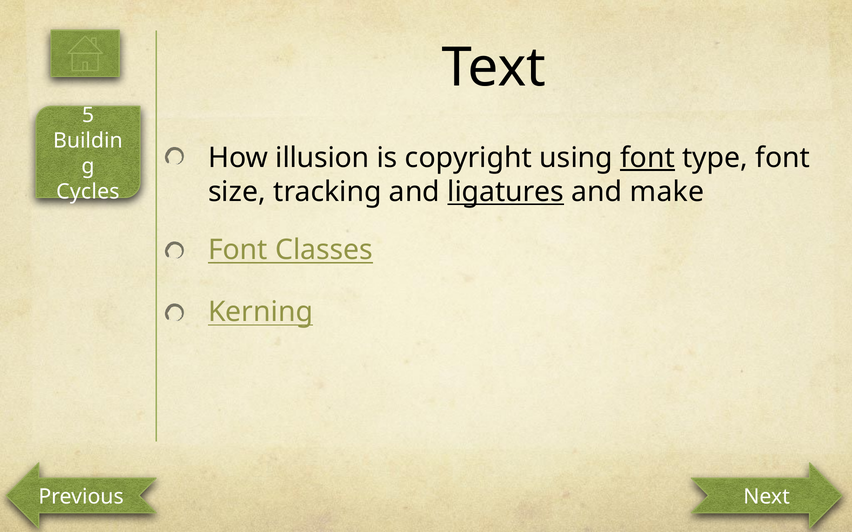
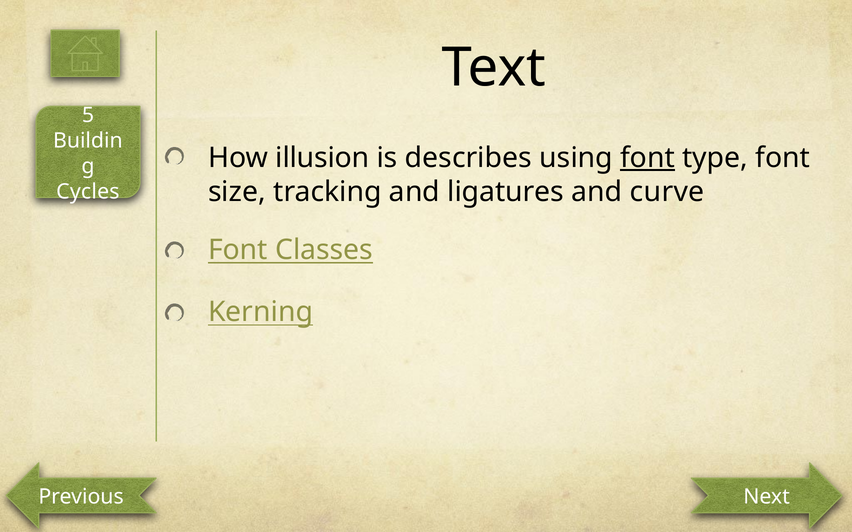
copyright: copyright -> describes (468, 158)
ligatures underline: present -> none (506, 192)
make: make -> curve (667, 192)
